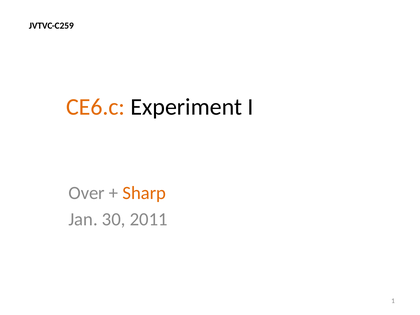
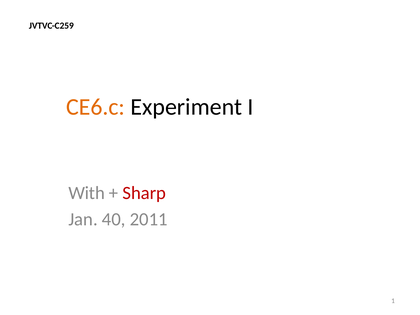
Over: Over -> With (87, 193)
Sharp colour: orange -> red (144, 193)
30: 30 -> 40 (114, 219)
